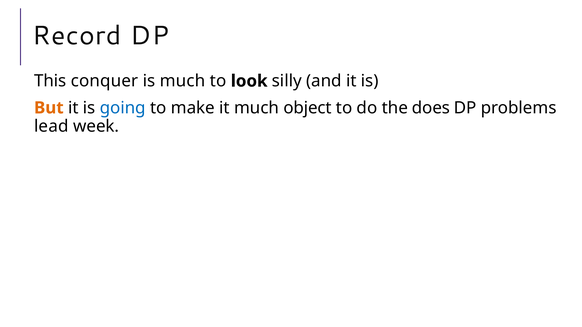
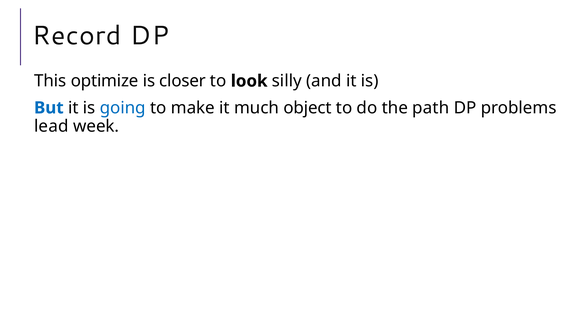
conquer: conquer -> optimize (105, 81)
is much: much -> closer (183, 81)
But colour: orange -> blue (49, 108)
does: does -> path (431, 108)
